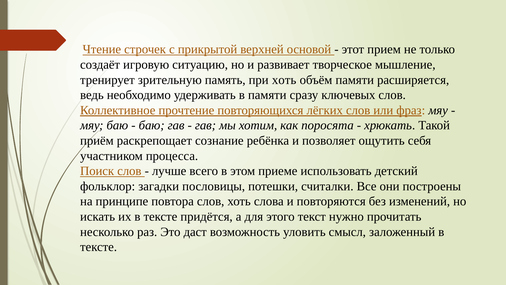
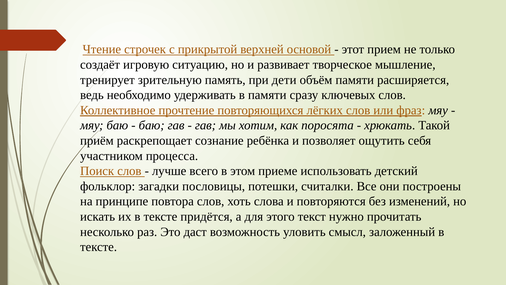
при хоть: хоть -> дети (284, 80)
